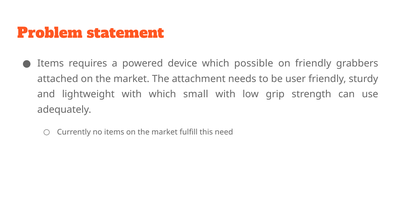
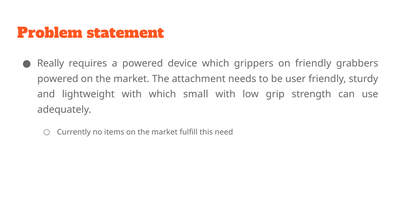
Items: Items -> Really (51, 64)
possible: possible -> grippers (254, 64)
attached: attached -> powered (58, 79)
